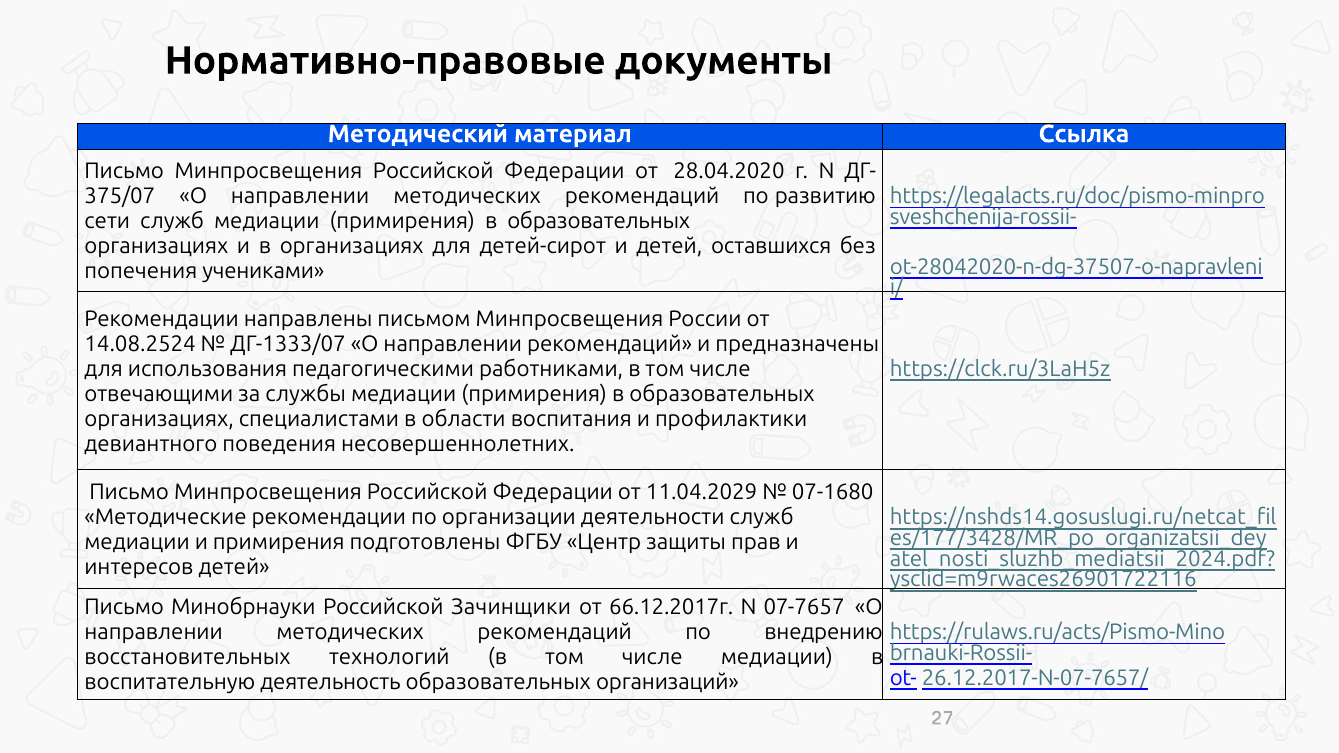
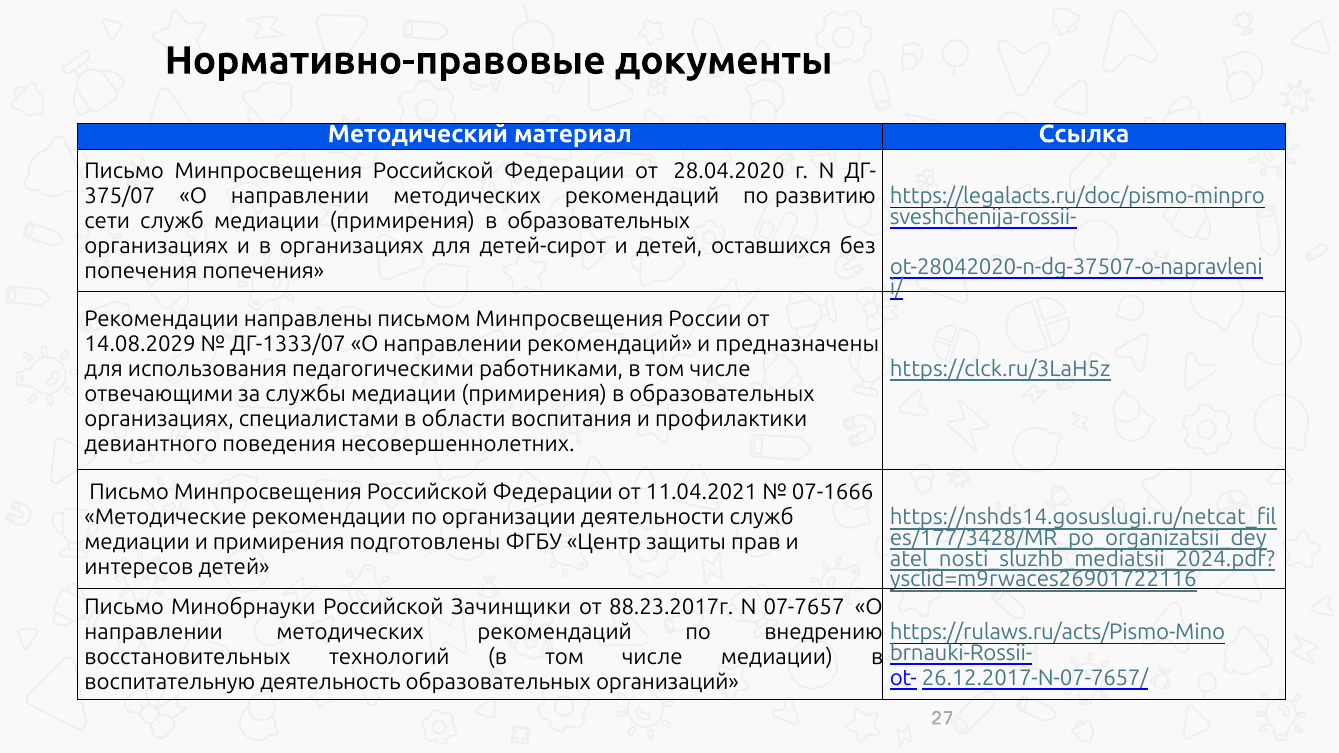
попечения учениками: учениками -> попечения (263, 271)
14.08.2524: 14.08.2524 -> 14.08.2029 (140, 344)
11.04.2029: 11.04.2029 -> 11.04.2021 (702, 492)
07-1680: 07-1680 -> 07-1666 (833, 492)
66.12.2017г: 66.12.2017г -> 88.23.2017г (671, 607)
